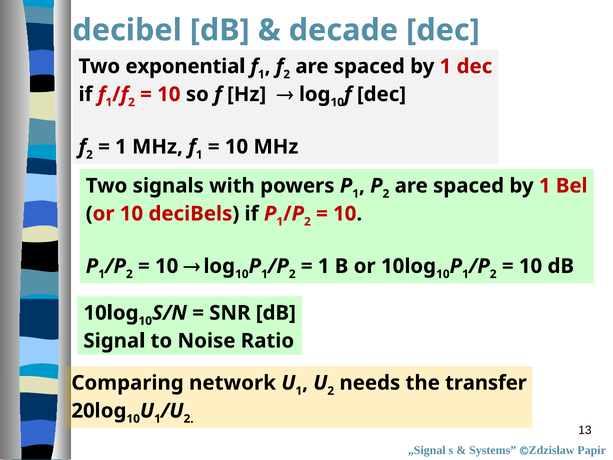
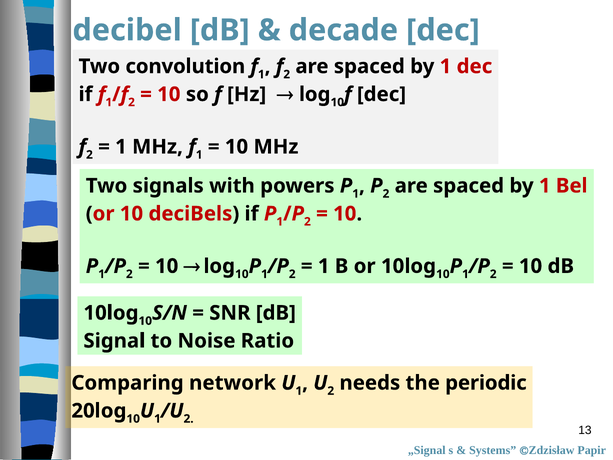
exponential: exponential -> convolution (185, 66)
transfer: transfer -> periodic (486, 383)
